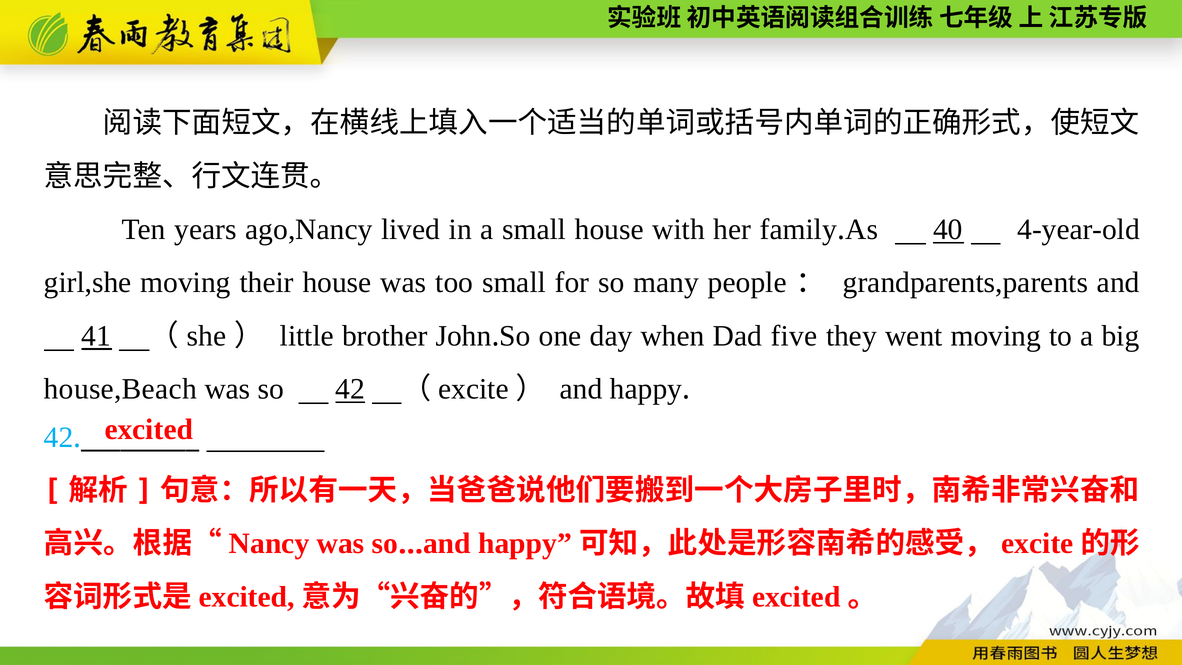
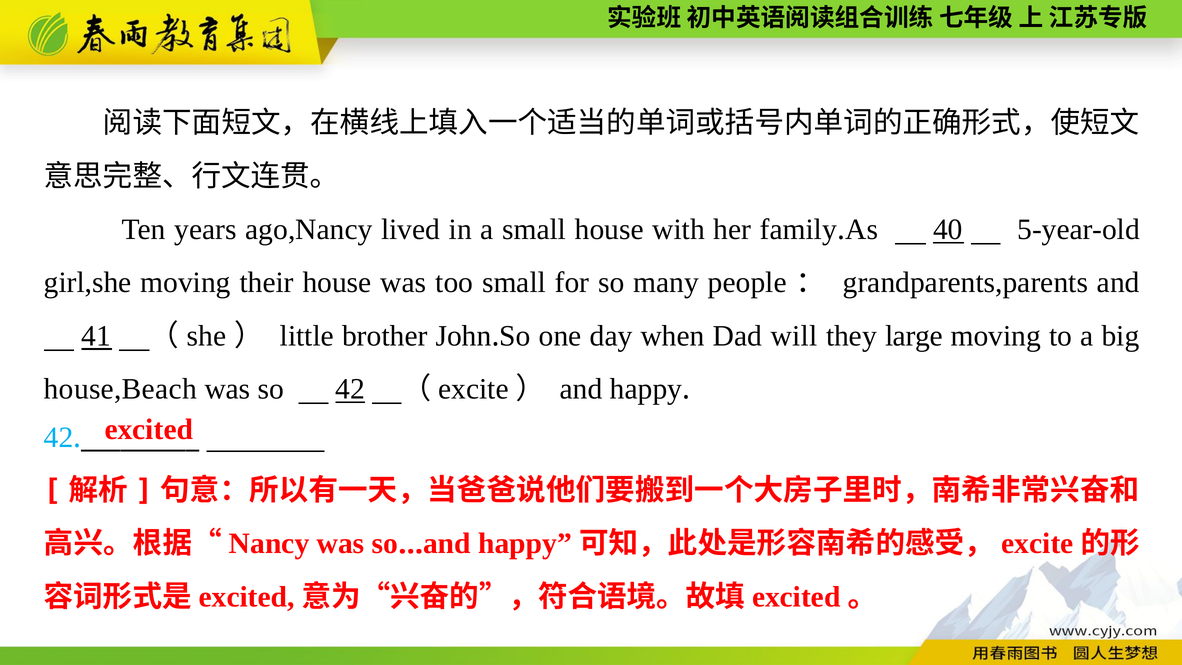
4-year-old: 4-year-old -> 5-year-old (1079, 229)
five: five -> will (794, 336)
went: went -> large (914, 336)
